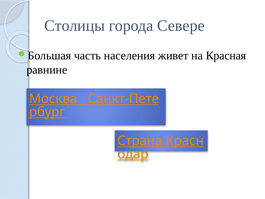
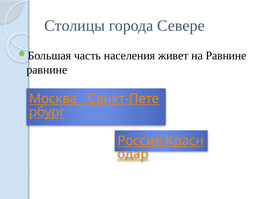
на Красная: Красная -> Равнине (226, 56)
Страна: Страна -> Россия (140, 140)
